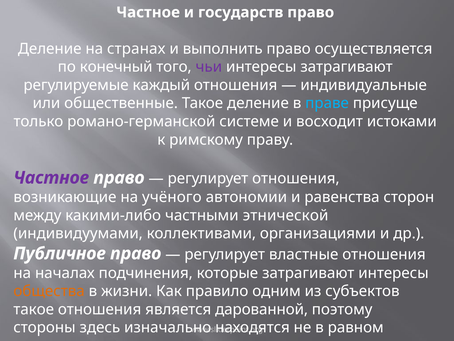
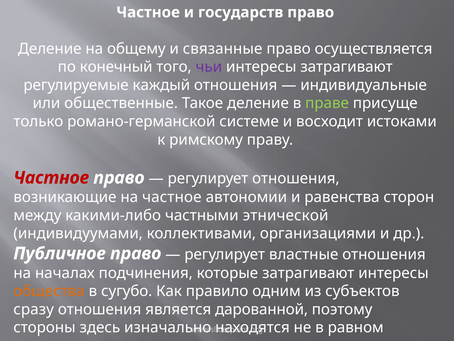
странах: странах -> общему (136, 49)
выполнить: выполнить -> связанные (223, 49)
праве colour: light blue -> light green (327, 103)
Частное colour: purple -> red (51, 177)
на учёного: учёного -> частное (172, 197)
жизни: жизни -> сугубо (127, 291)
такое: такое -> сразу (34, 309)
